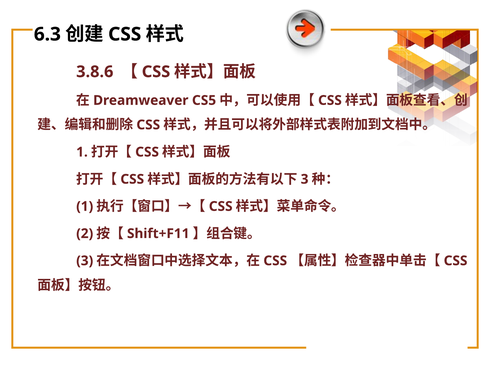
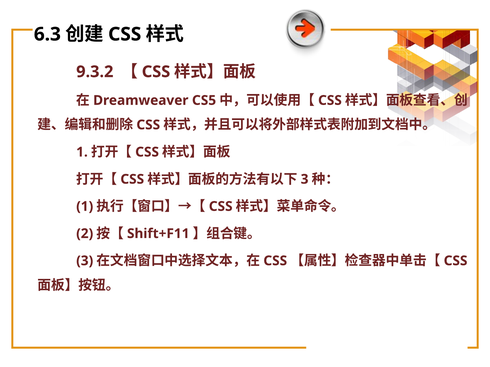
3.8.6: 3.8.6 -> 9.3.2 (95, 72)
